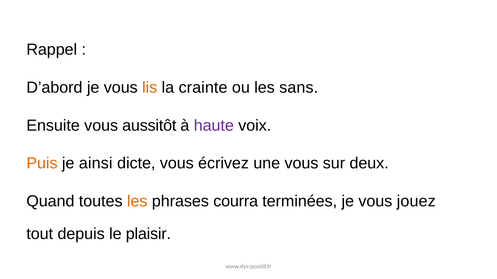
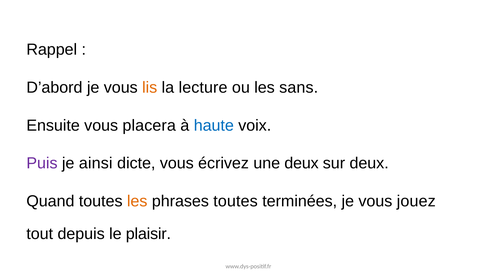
crainte: crainte -> lecture (203, 88)
aussitôt: aussitôt -> placera (149, 126)
haute colour: purple -> blue (214, 126)
Puis colour: orange -> purple (42, 164)
une vous: vous -> deux (302, 164)
phrases courra: courra -> toutes (236, 202)
